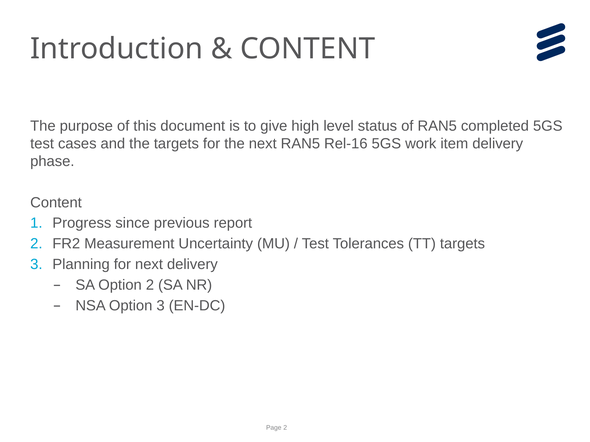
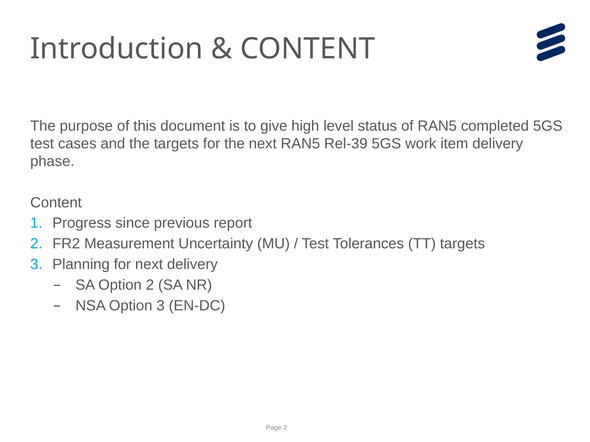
Rel-16: Rel-16 -> Rel-39 (346, 144)
